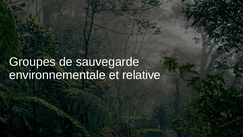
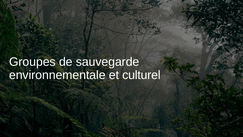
relative: relative -> culturel (141, 75)
